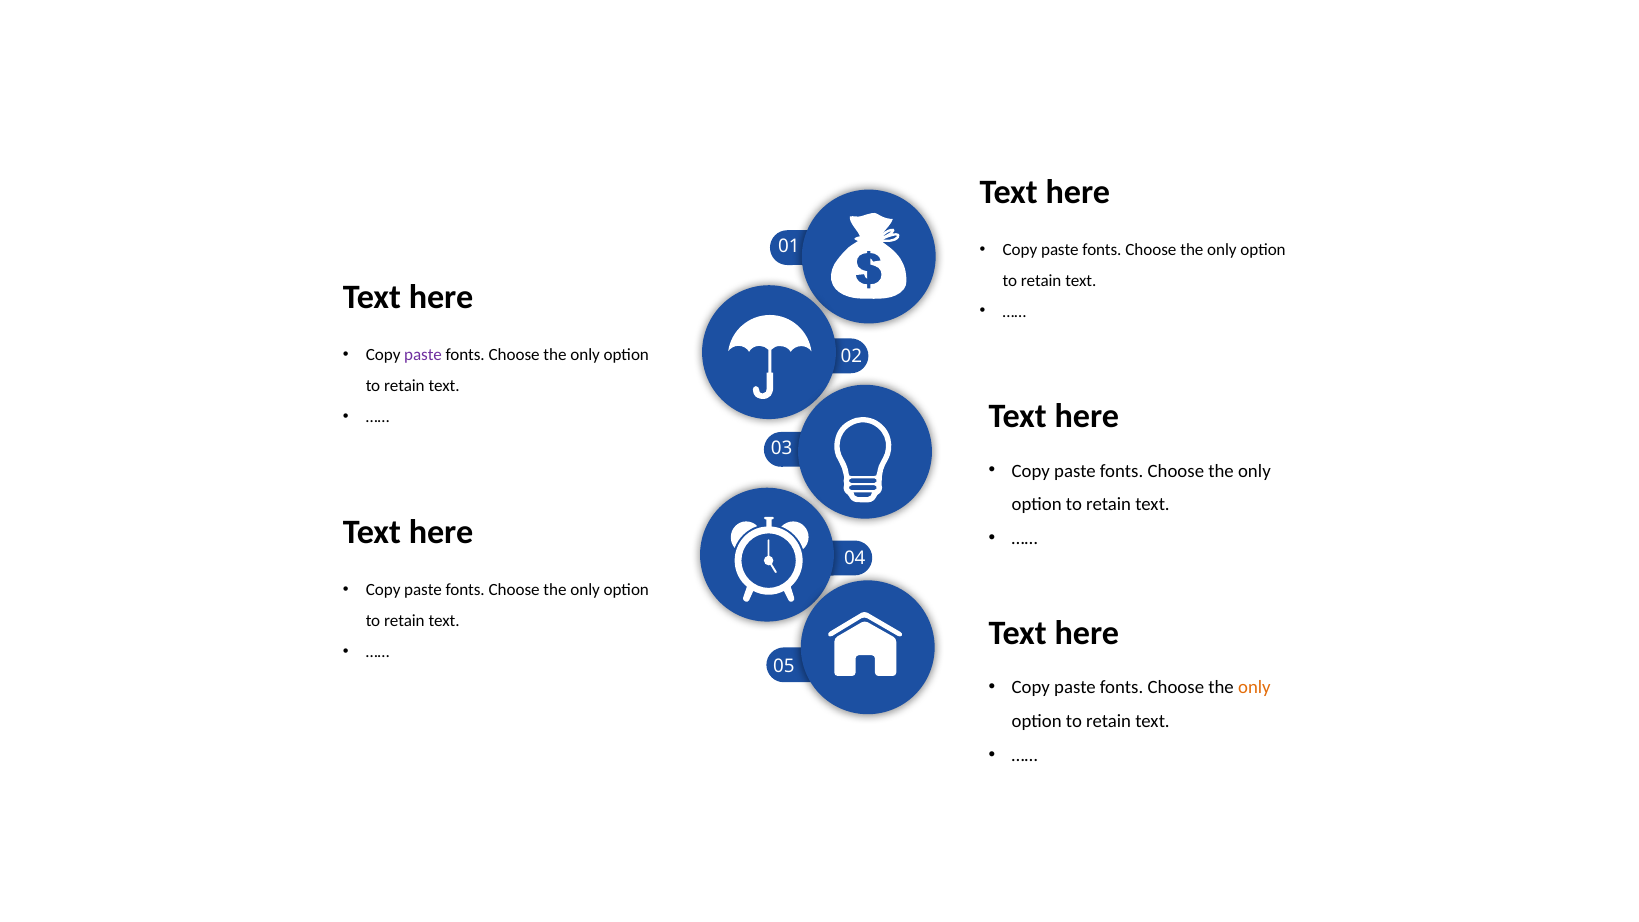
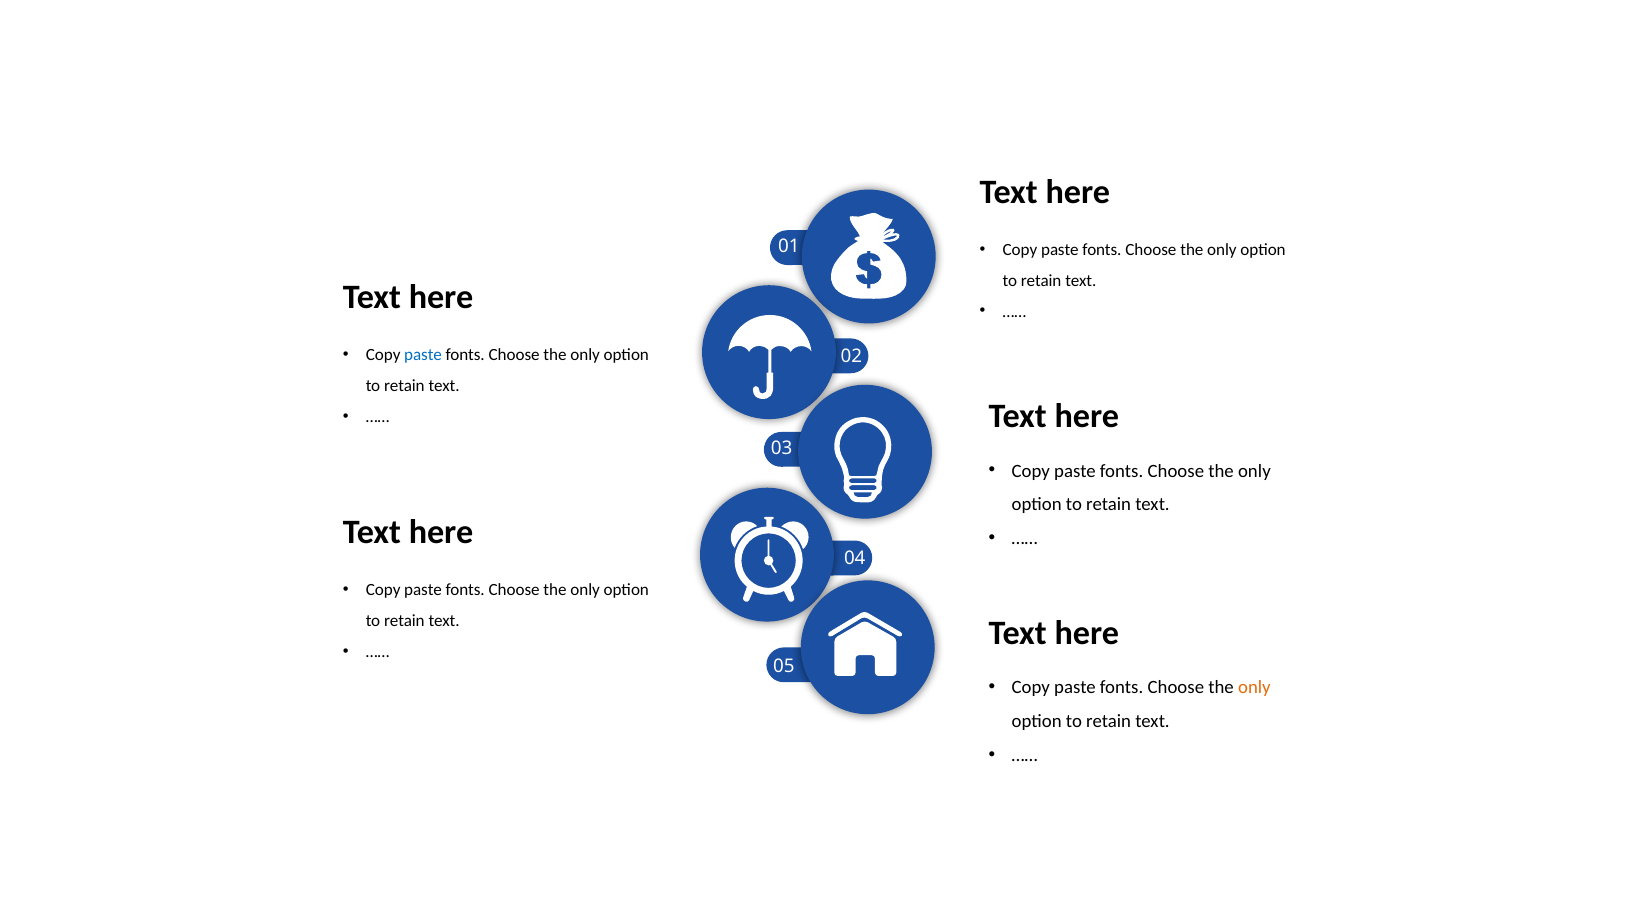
paste colour: purple -> blue (423, 355)
